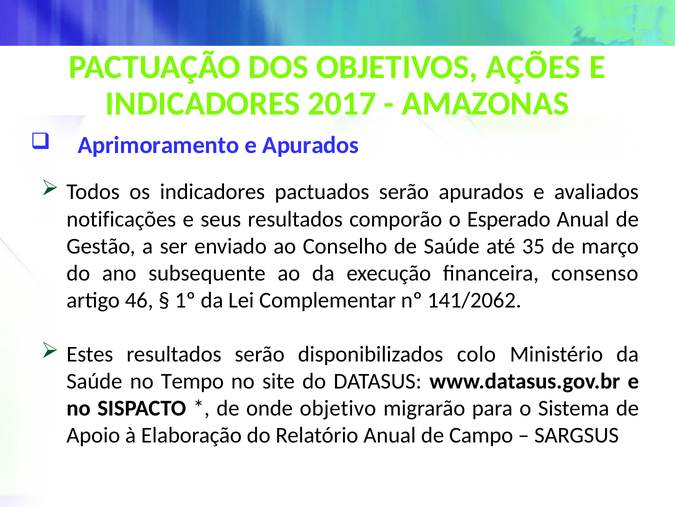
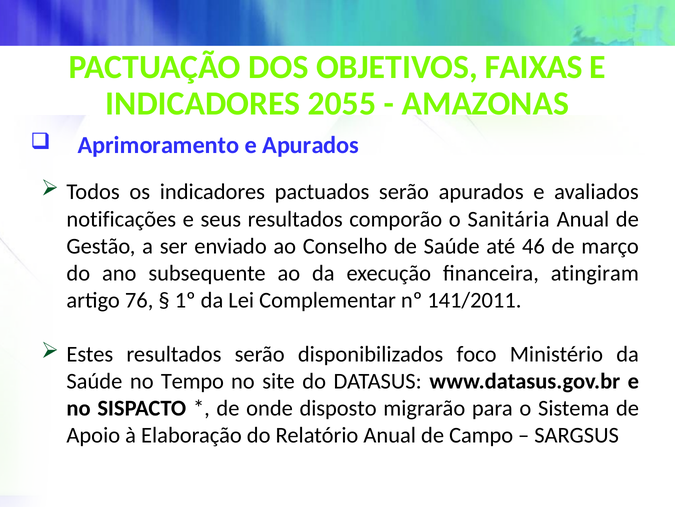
AÇÕES: AÇÕES -> FAIXAS (534, 67)
2017: 2017 -> 2055 (342, 104)
Esperado: Esperado -> Sanitária (509, 219)
35: 35 -> 46 (533, 246)
consenso: consenso -> atingiram (595, 273)
46: 46 -> 76 (139, 300)
141/2062: 141/2062 -> 141/2011 (474, 300)
colo: colo -> foco (477, 354)
objetivo: objetivo -> disposto (338, 408)
